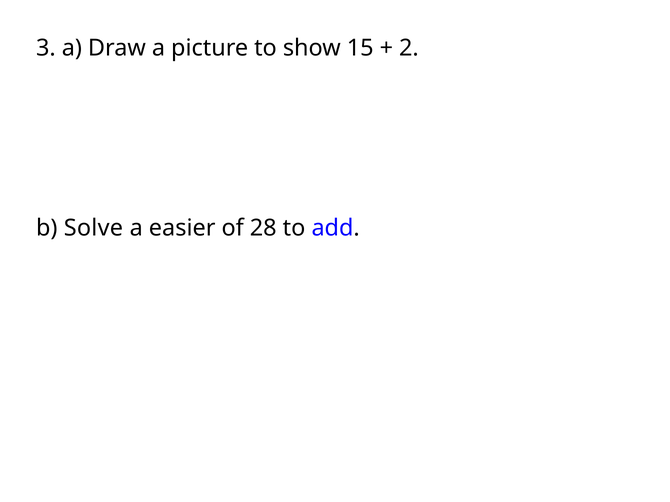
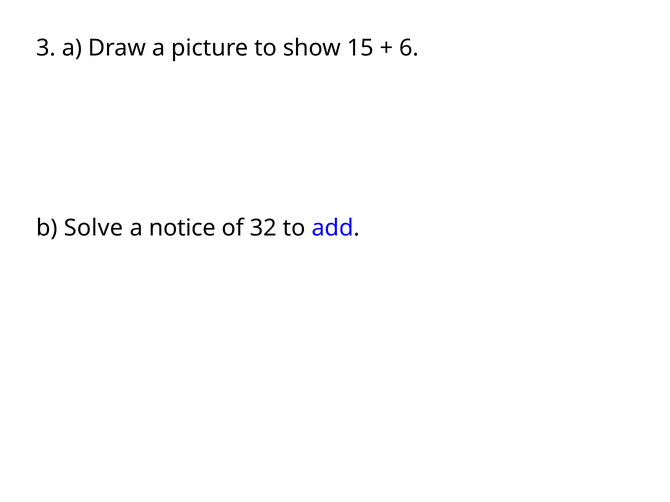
2: 2 -> 6 (409, 48)
easier: easier -> notice (182, 228)
28: 28 -> 32 (263, 228)
